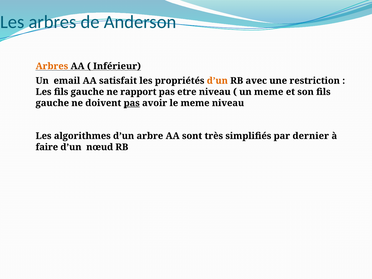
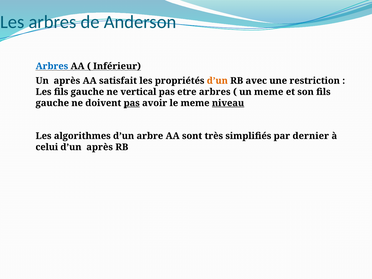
Arbres colour: orange -> blue (52, 66)
Un email: email -> après (67, 81)
rapport: rapport -> vertical (138, 92)
etre niveau: niveau -> arbres (215, 92)
niveau underline: none -> present (228, 103)
faire: faire -> celui (47, 147)
d’un nœud: nœud -> après (100, 147)
